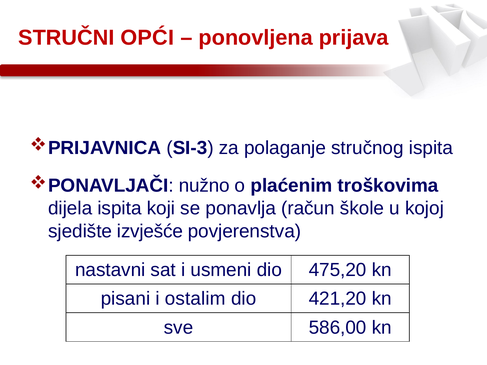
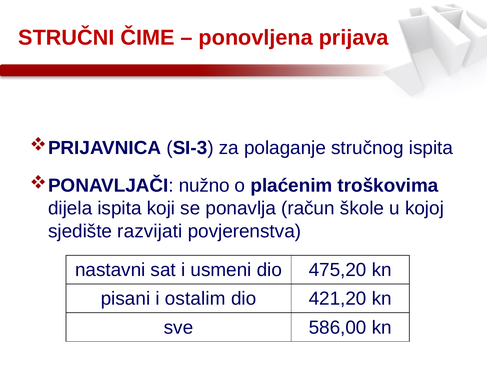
OPĆI: OPĆI -> ČIME (147, 38)
izvješće: izvješće -> razvijati (150, 231)
